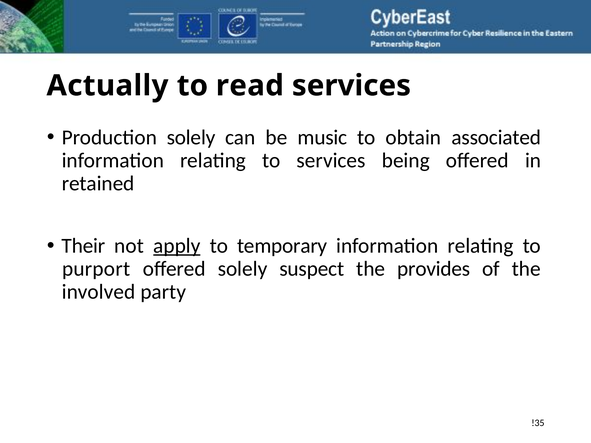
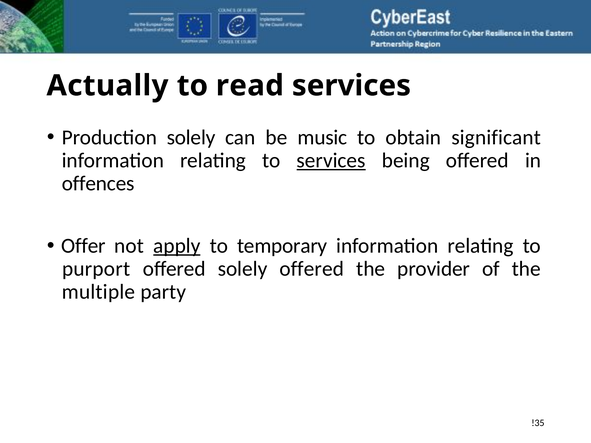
associated: associated -> significant (496, 137)
services underline: none -> present (331, 161)
retained: retained -> offences (98, 184)
Their: Their -> Offer (83, 246)
solely suspect: suspect -> offered (312, 269)
provides: provides -> provider (434, 269)
involved: involved -> multiple (99, 292)
